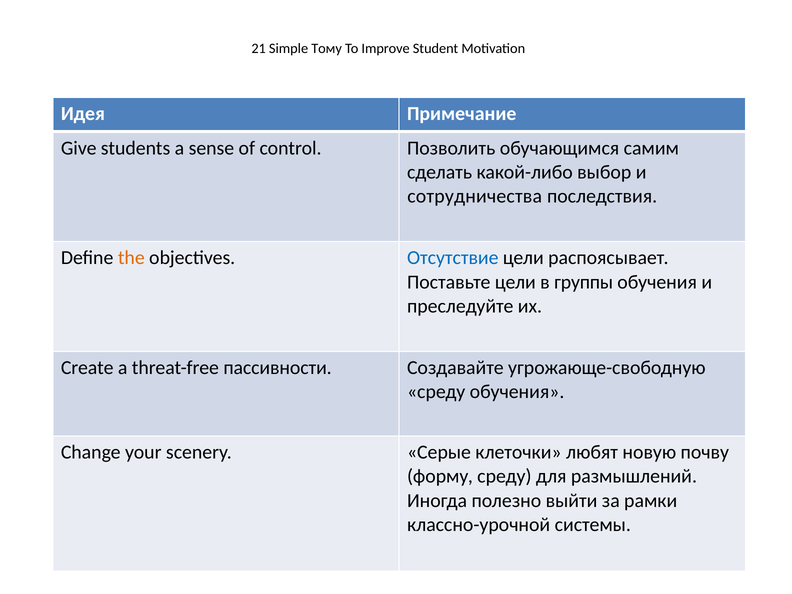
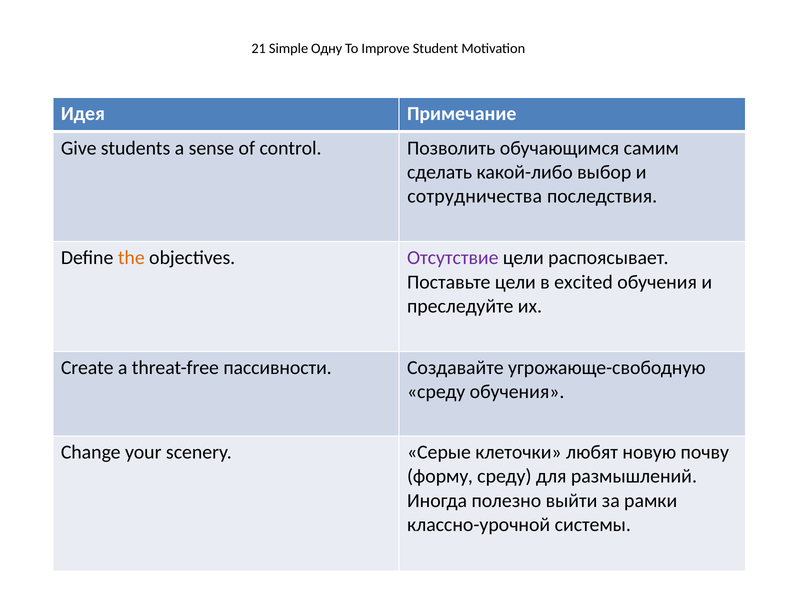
Тому: Тому -> Одну (327, 49)
Отсутствие colour: blue -> purple (453, 258)
группы: группы -> excited (584, 282)
